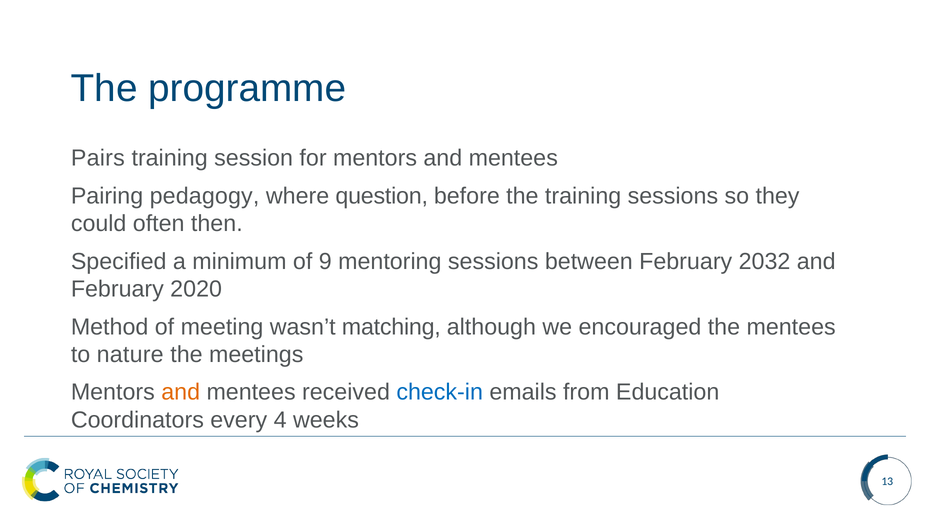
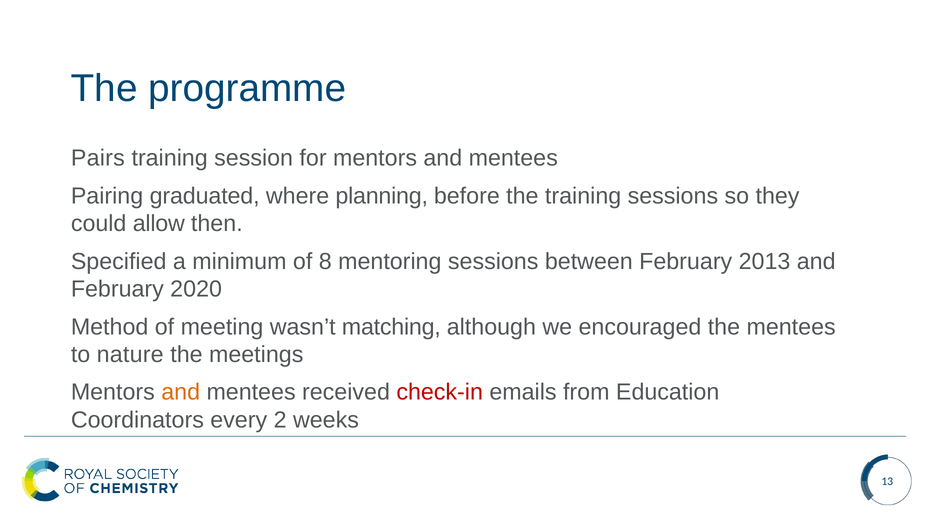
pedagogy: pedagogy -> graduated (205, 196)
question: question -> planning (382, 196)
often: often -> allow (159, 224)
9: 9 -> 8 (325, 261)
2032: 2032 -> 2013 (765, 261)
check-in colour: blue -> red (440, 392)
4: 4 -> 2 (280, 420)
